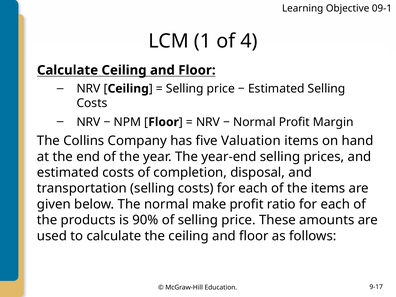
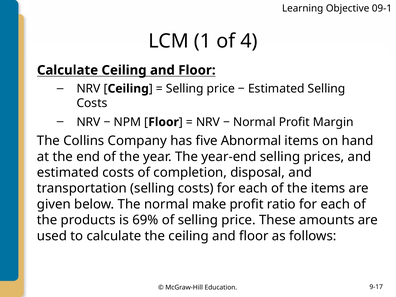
Valuation: Valuation -> Abnormal (251, 141)
90%: 90% -> 69% (145, 220)
